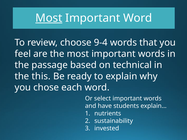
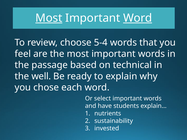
Word underline: none -> present (138, 18)
9-4: 9-4 -> 5-4 (101, 43)
this: this -> well (41, 76)
